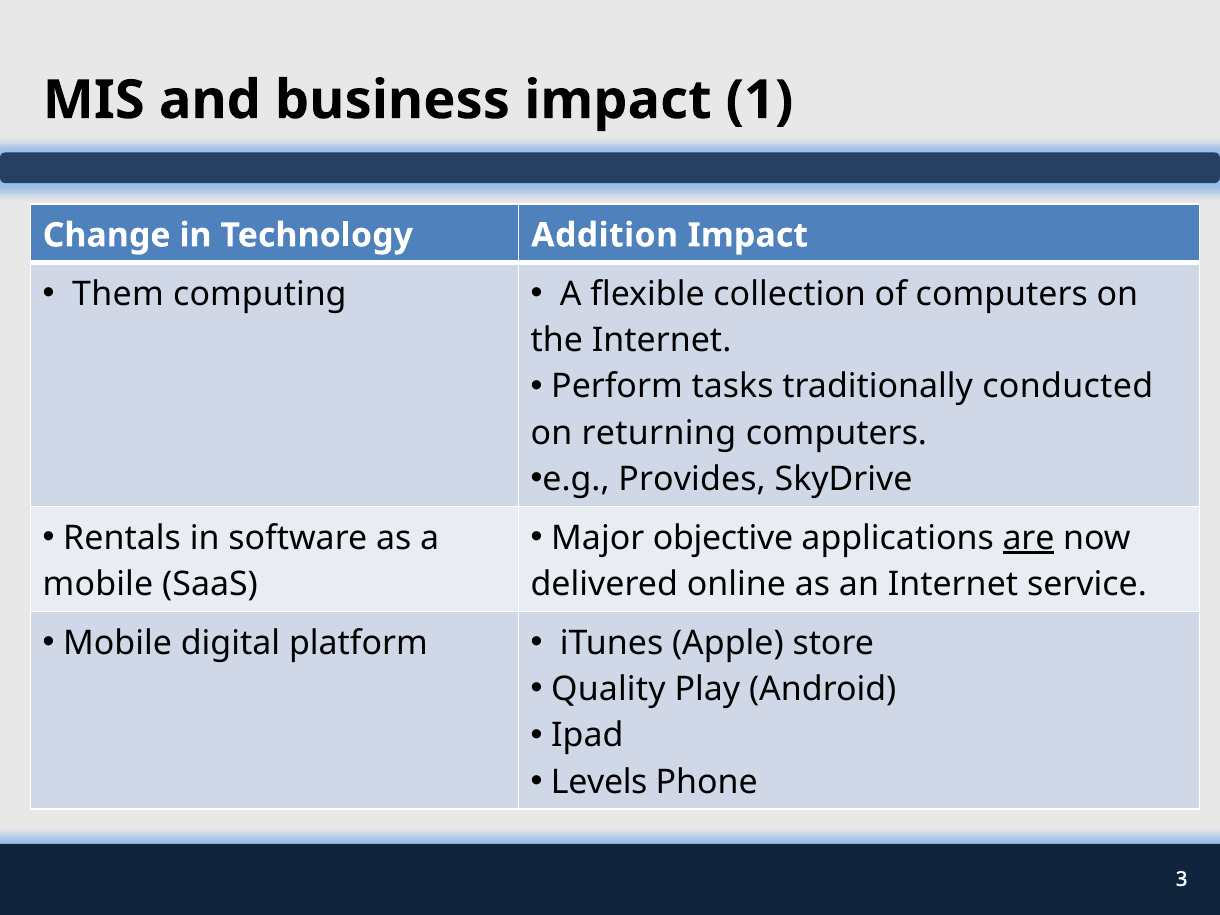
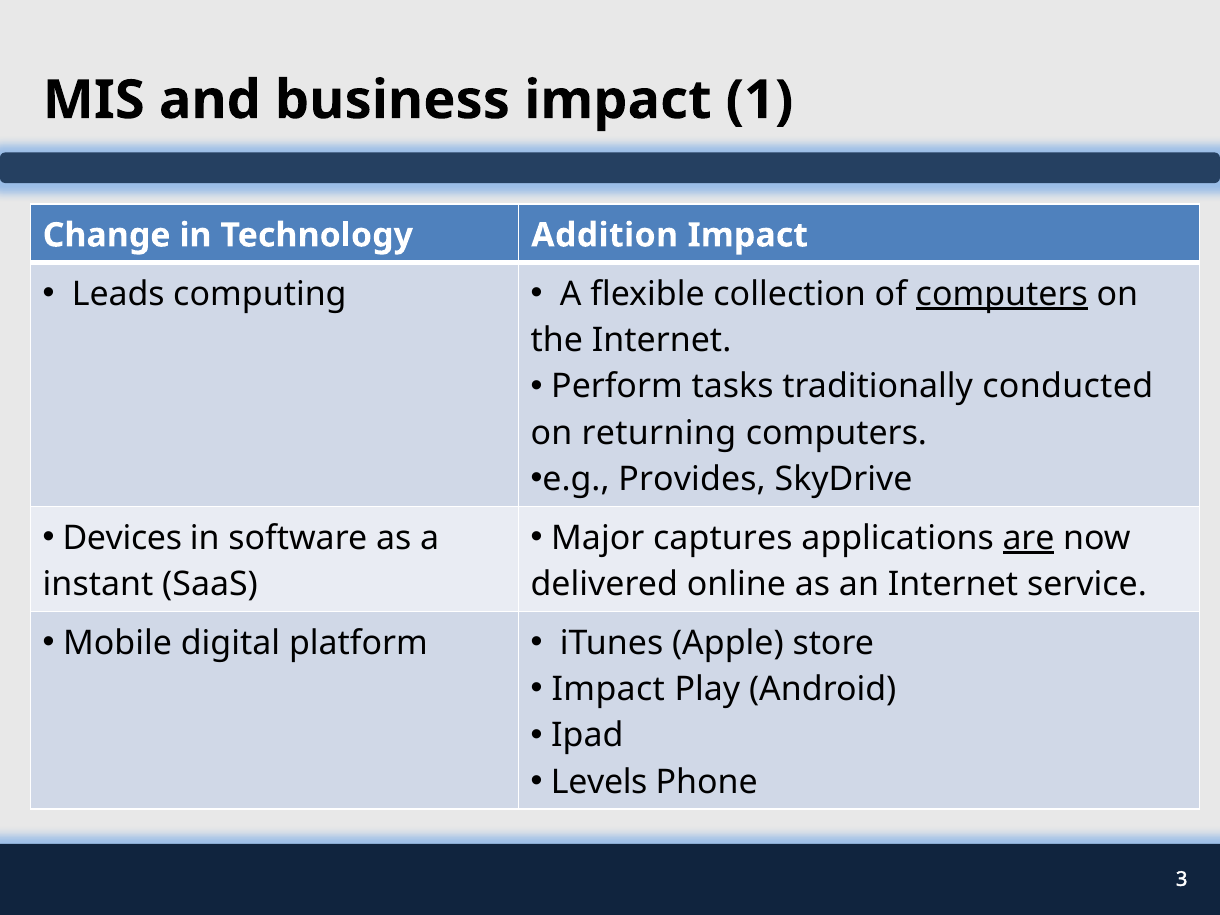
Them: Them -> Leads (118, 294)
computers underline: none -> present (1002, 294)
Rentals: Rentals -> Devices (122, 538)
objective: objective -> captures (723, 538)
mobile: mobile -> instant (98, 584)
Quality: Quality -> Impact (608, 689)
